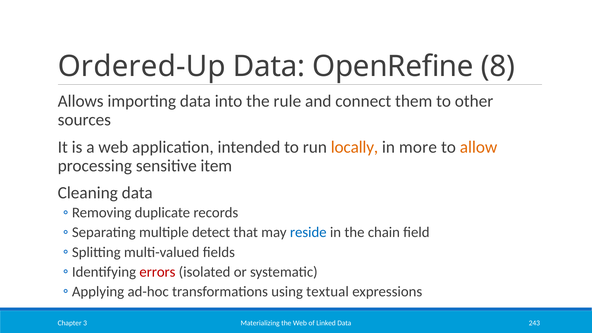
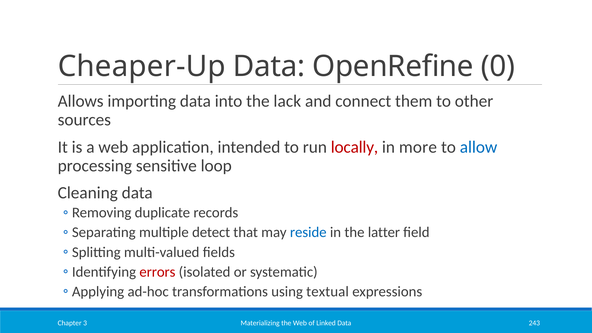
Ordered-Up: Ordered-Up -> Cheaper-Up (142, 66)
8: 8 -> 0 (498, 66)
rule: rule -> lack (287, 101)
locally colour: orange -> red (354, 147)
allow colour: orange -> blue (479, 147)
item: item -> loop (216, 166)
chain: chain -> latter (384, 232)
